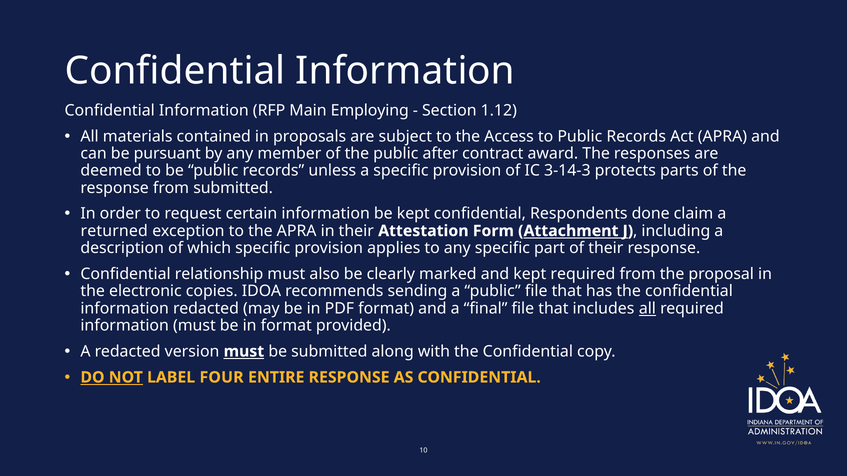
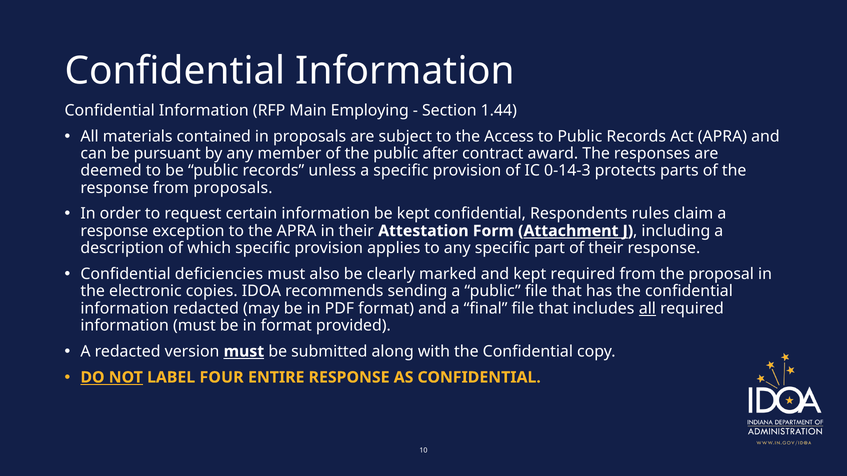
1.12: 1.12 -> 1.44 (499, 111)
3-14-3: 3-14-3 -> 0-14-3 (567, 171)
from submitted: submitted -> proposals (233, 188)
done: done -> rules (651, 214)
returned: returned -> response (114, 231)
relationship: relationship -> deficiencies (219, 274)
